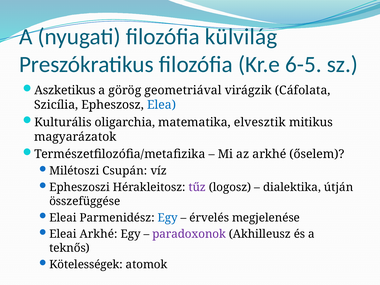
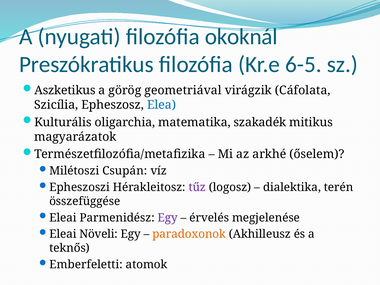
külvilág: külvilág -> okoknál (241, 37)
elvesztik: elvesztik -> szakadék (260, 122)
útján: útján -> terén (339, 187)
Egy colour: blue -> purple (168, 218)
Eleai Arkhé: Arkhé -> Növeli (99, 234)
paradoxonok colour: purple -> orange (189, 234)
Kötelességek: Kötelességek -> Emberfeletti (86, 265)
